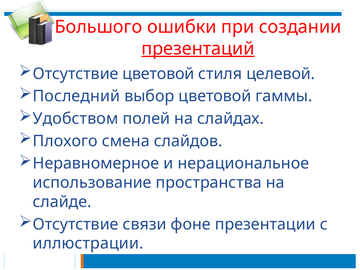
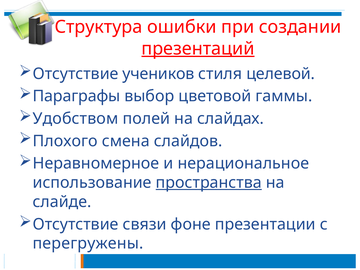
Большого: Большого -> Структура (98, 27)
Отсутствие цветовой: цветовой -> учеников (158, 74)
Последний: Последний -> Параграфы (76, 96)
пространства underline: none -> present (209, 183)
иллюстрации: иллюстрации -> перегружены (88, 243)
